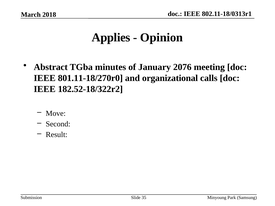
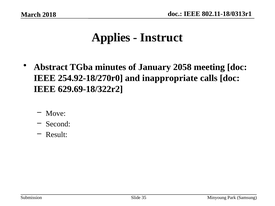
Opinion: Opinion -> Instruct (161, 38)
2076: 2076 -> 2058 (182, 67)
801.11-18/270r0: 801.11-18/270r0 -> 254.92-18/270r0 (90, 78)
organizational: organizational -> inappropriate (170, 78)
182.52-18/322r2: 182.52-18/322r2 -> 629.69-18/322r2 (90, 89)
